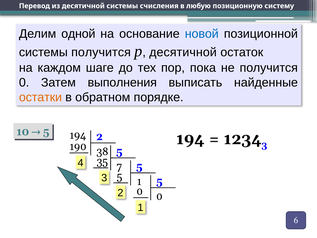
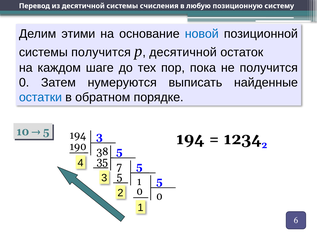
одной: одной -> этими (78, 34)
выполнения: выполнения -> нумеруются (122, 82)
остатки colour: orange -> blue (40, 97)
194 2: 2 -> 3 (99, 136)
3: 3 -> 2 (264, 145)
